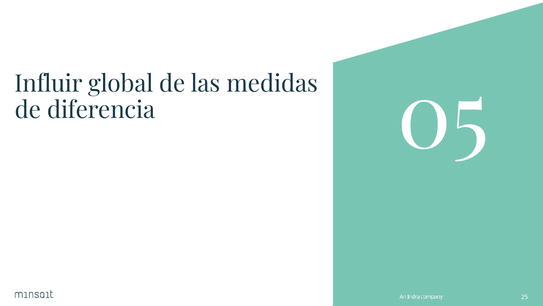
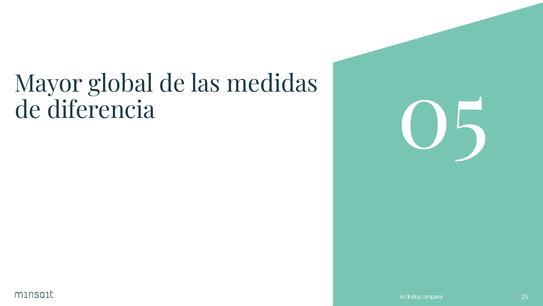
Influir: Influir -> Mayor (49, 84)
